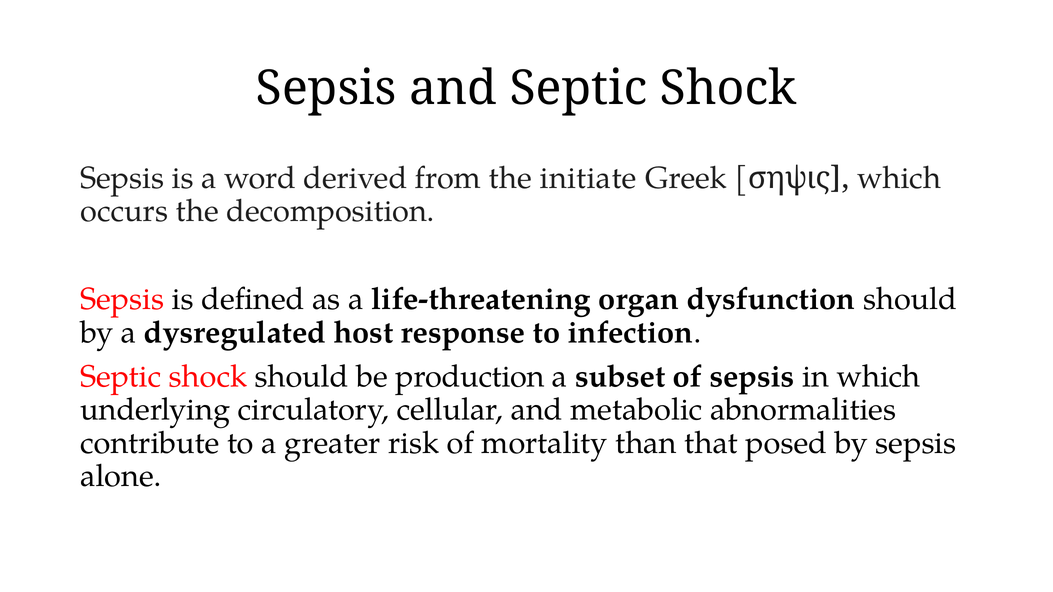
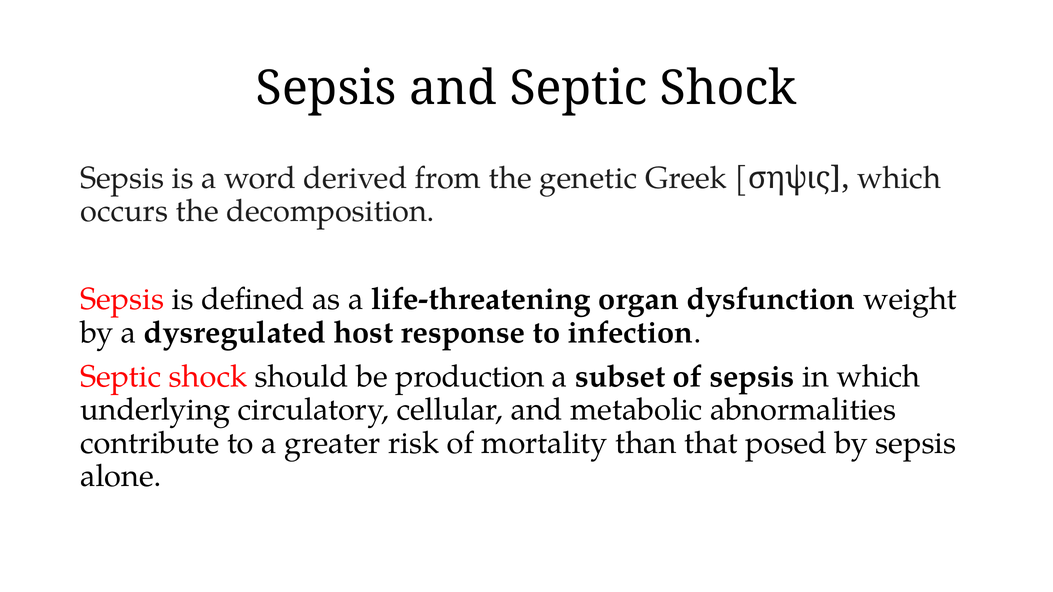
initiate: initiate -> genetic (588, 178)
dysfunction should: should -> weight (910, 300)
